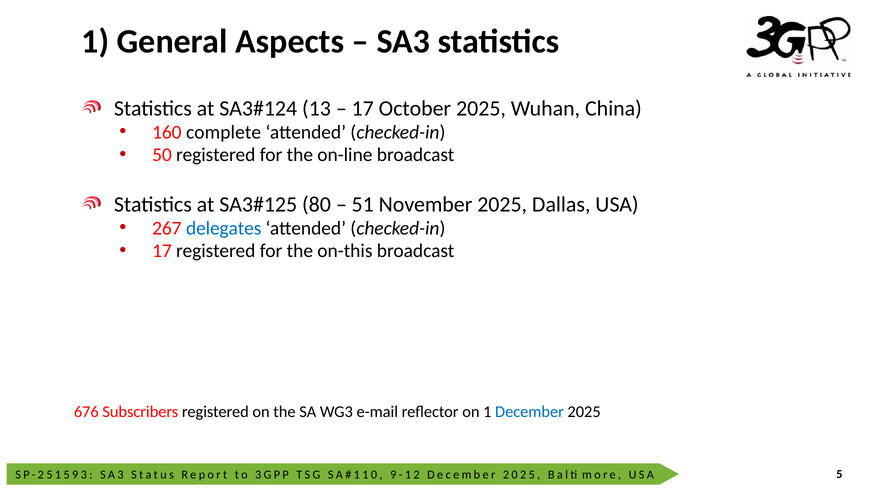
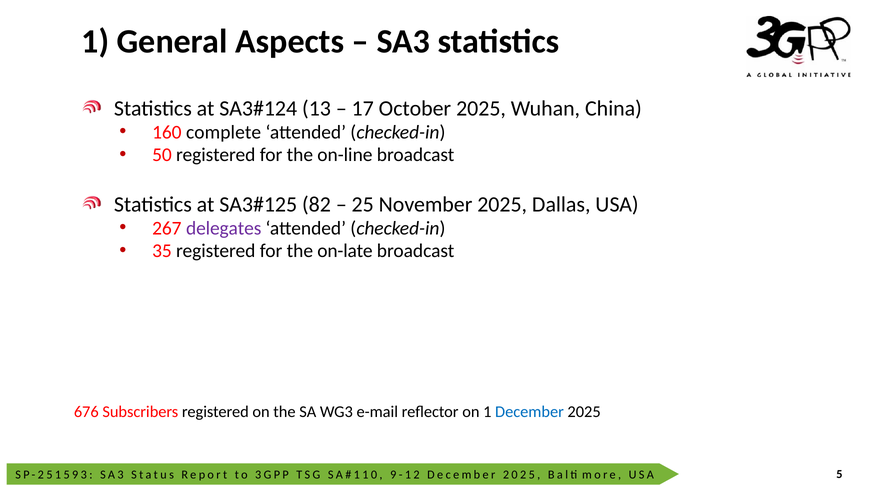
80: 80 -> 82 (317, 204)
51: 51 -> 25 (363, 204)
delegates colour: blue -> purple (224, 228)
17: 17 -> 35 (162, 251)
on-this: on-this -> on-late (345, 251)
